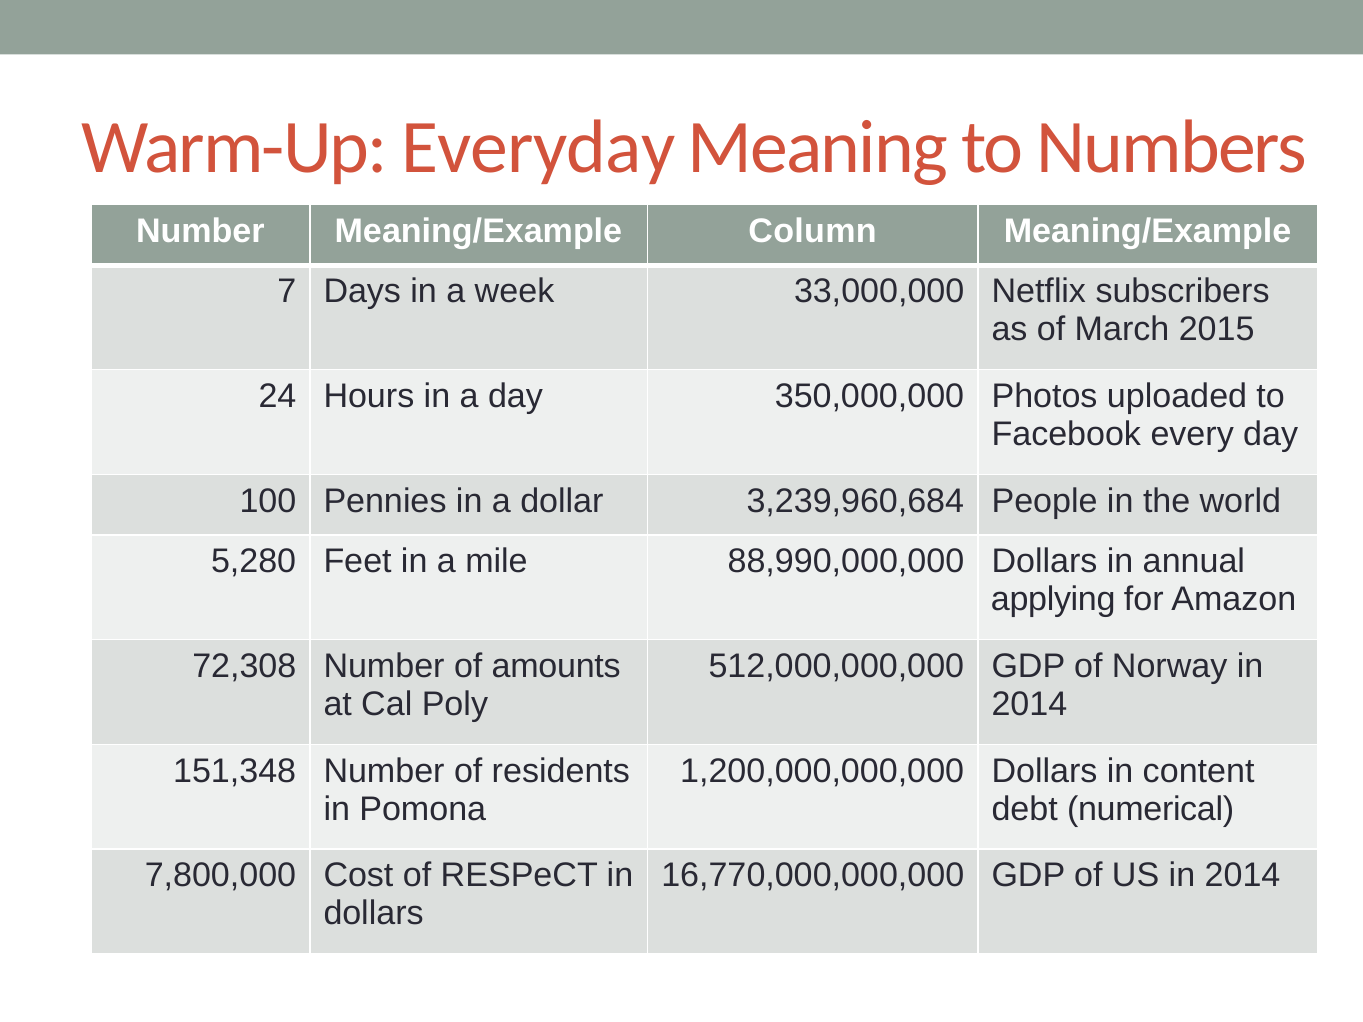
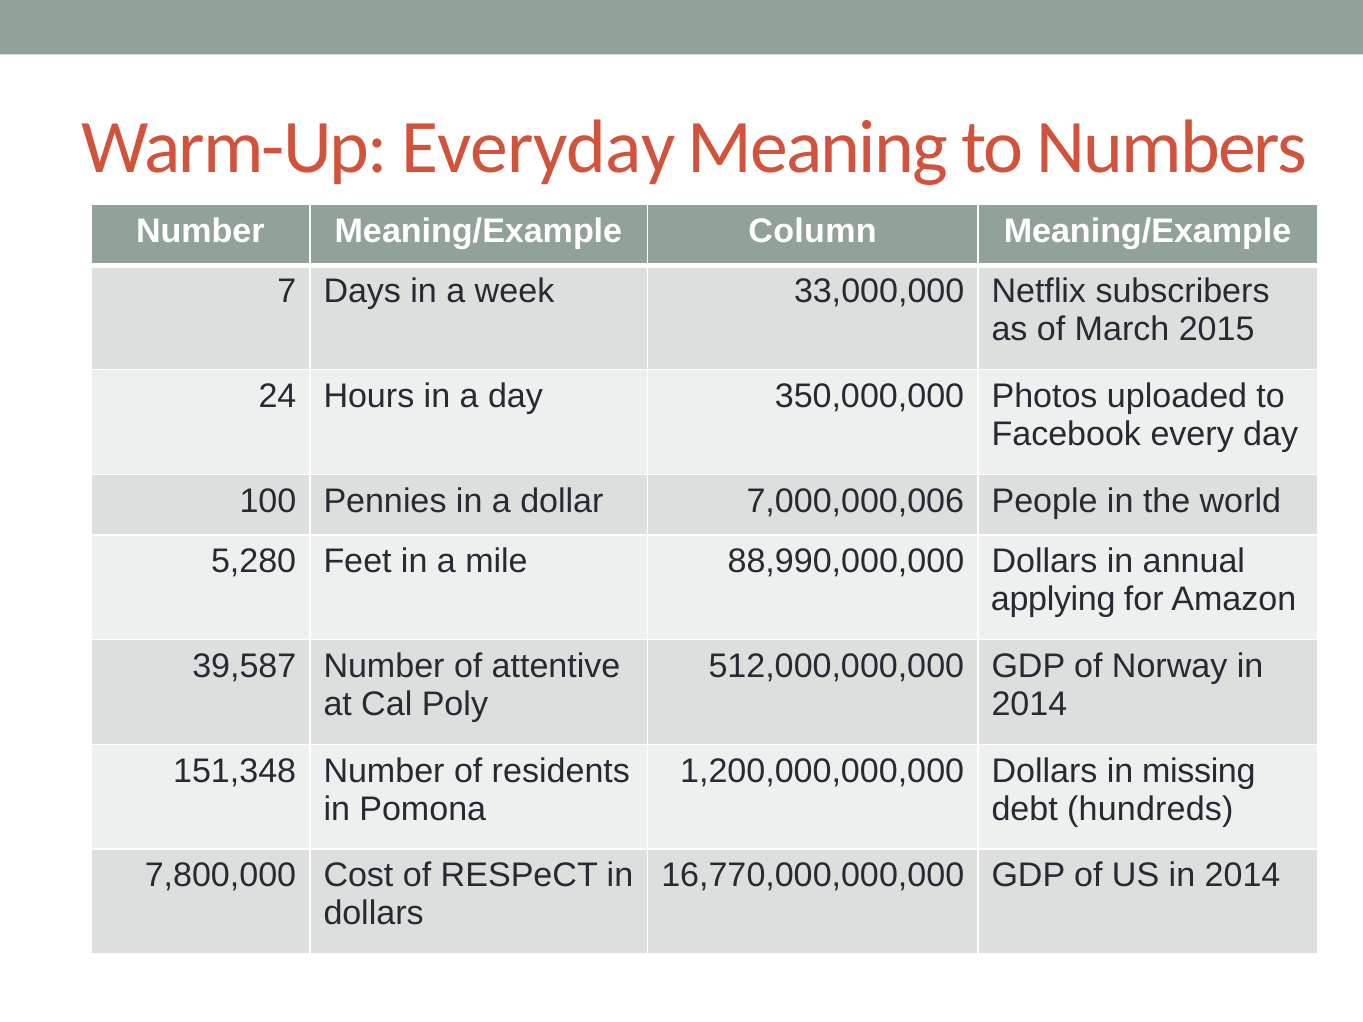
3,239,960,684: 3,239,960,684 -> 7,000,000,006 (855, 501)
72,308: 72,308 -> 39,587 (244, 666)
amounts: amounts -> attentive (556, 666)
content: content -> missing (1199, 771)
numerical: numerical -> hundreds (1150, 809)
